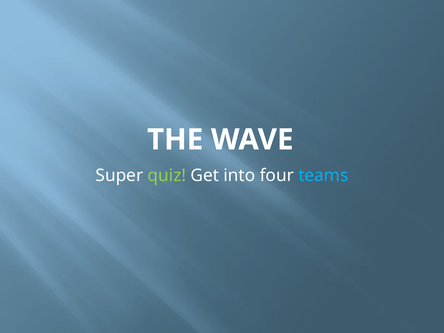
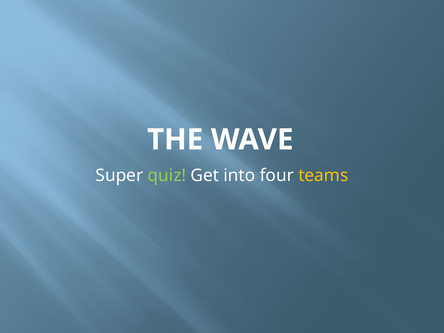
teams colour: light blue -> yellow (323, 176)
